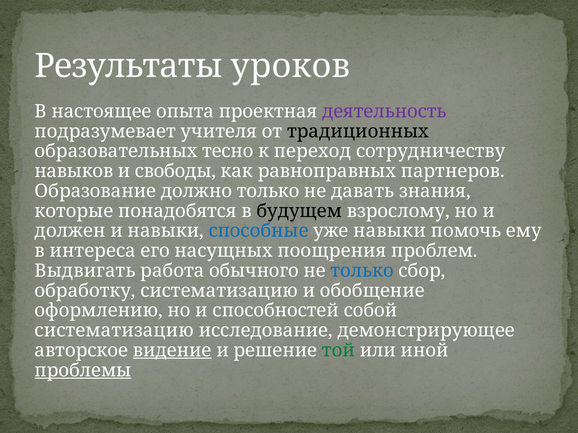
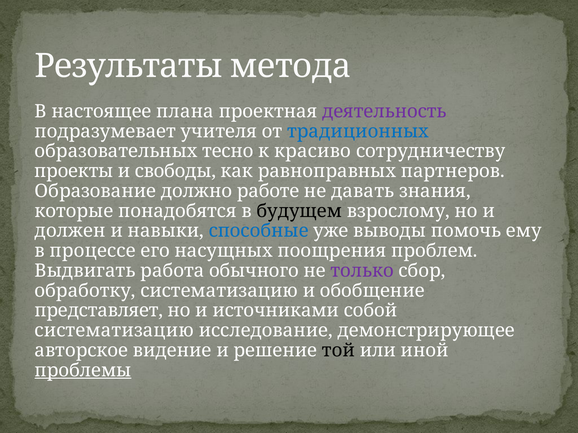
уроков: уроков -> метода (291, 66)
опыта: опыта -> плана (185, 112)
традиционных colour: black -> blue (358, 131)
переход: переход -> красиво (312, 151)
навыков: навыков -> проекты (74, 171)
должно только: только -> работе (268, 191)
уже навыки: навыки -> выводы (390, 231)
интереса: интереса -> процессе (93, 251)
только colour: blue -> purple (362, 271)
оформлению: оформлению -> представляет (99, 311)
способностей: способностей -> источниками (276, 311)
видение underline: present -> none (172, 351)
той colour: green -> black (338, 351)
